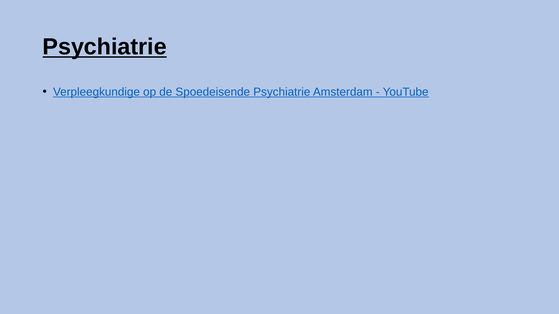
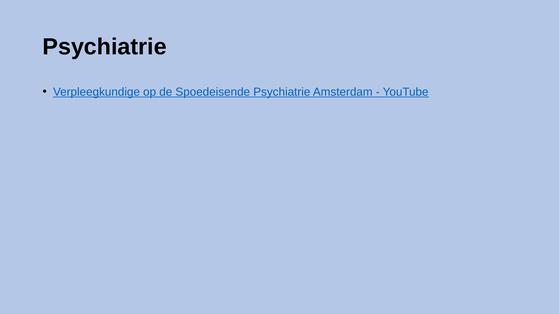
Psychiatrie underline: present -> none (105, 47)
